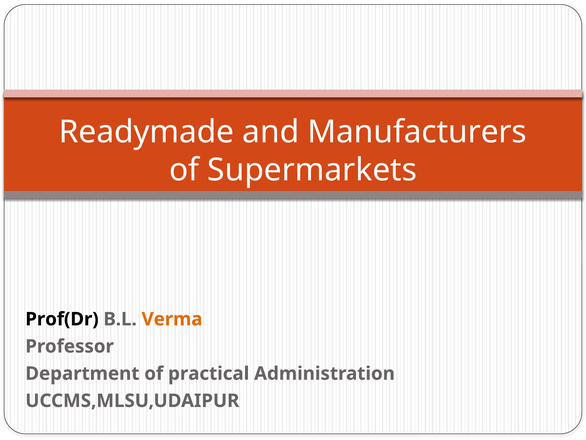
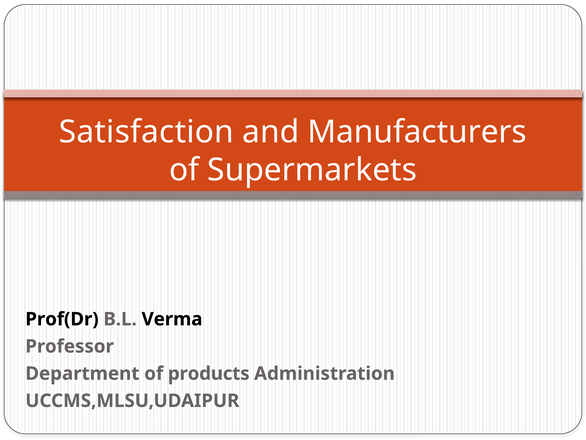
Readymade: Readymade -> Satisfaction (146, 132)
Verma colour: orange -> black (172, 319)
practical: practical -> products (209, 373)
